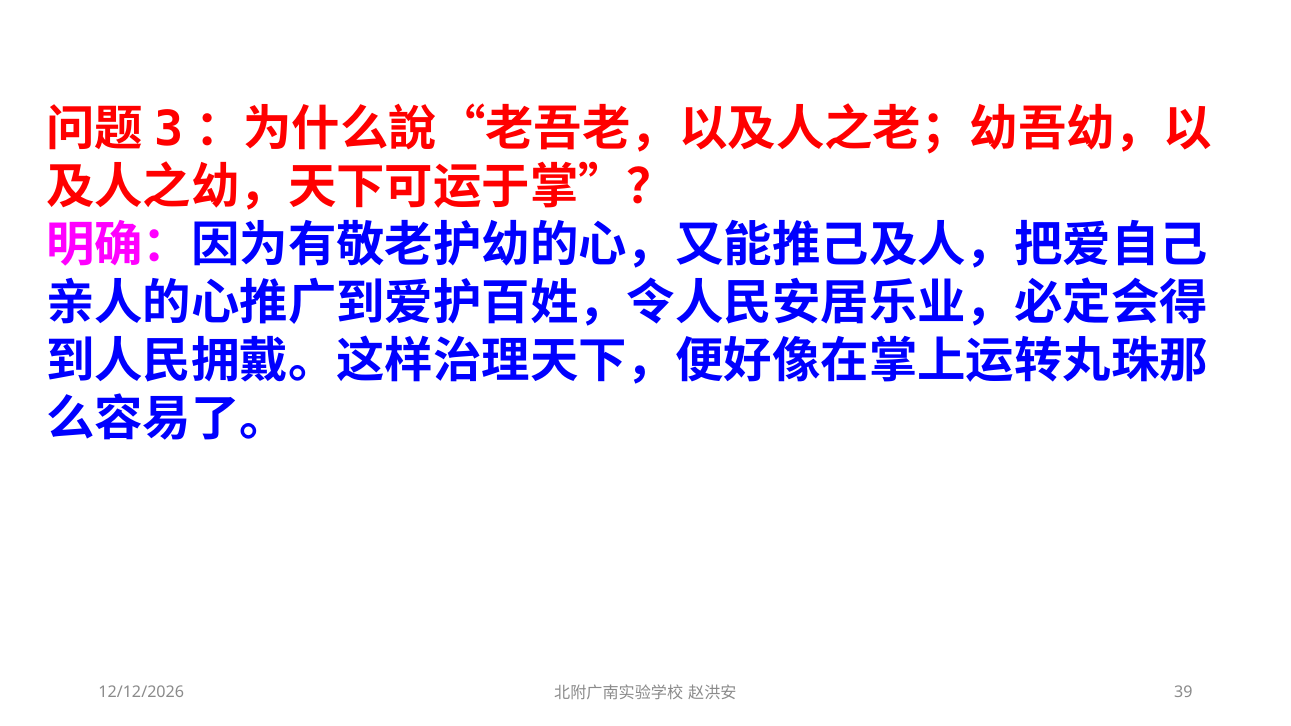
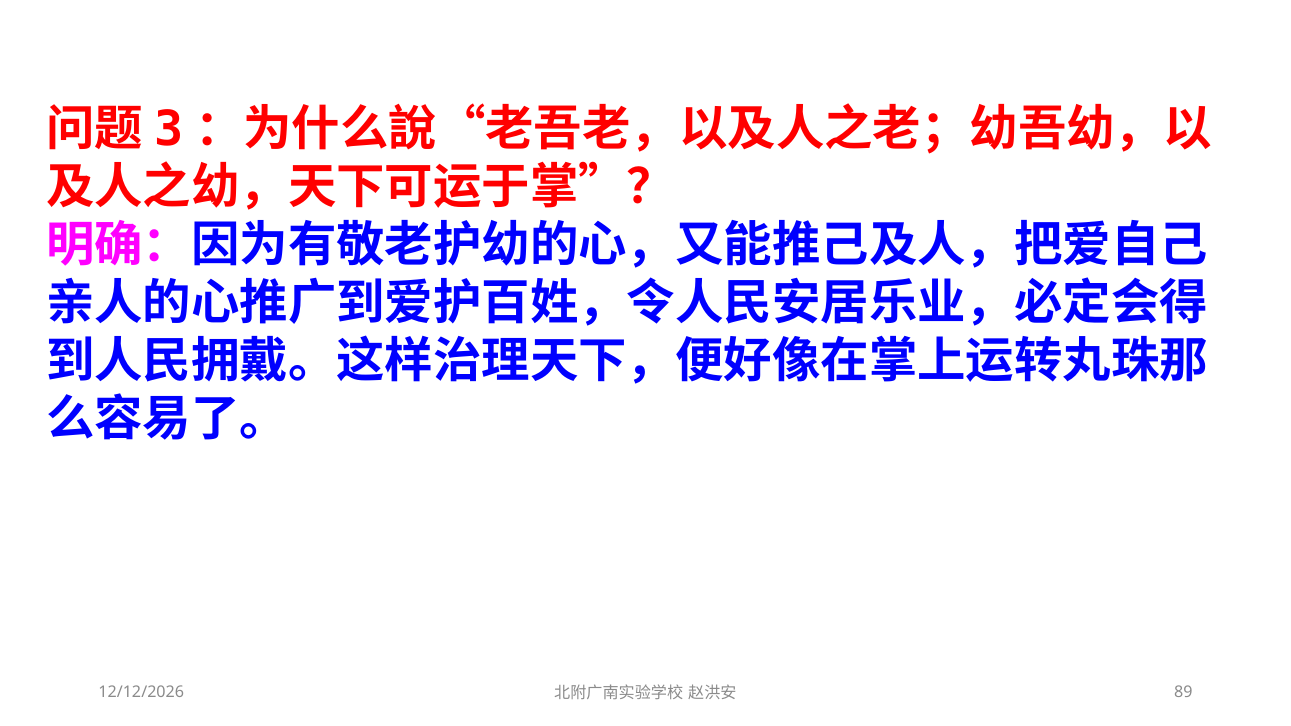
39: 39 -> 89 (1183, 692)
